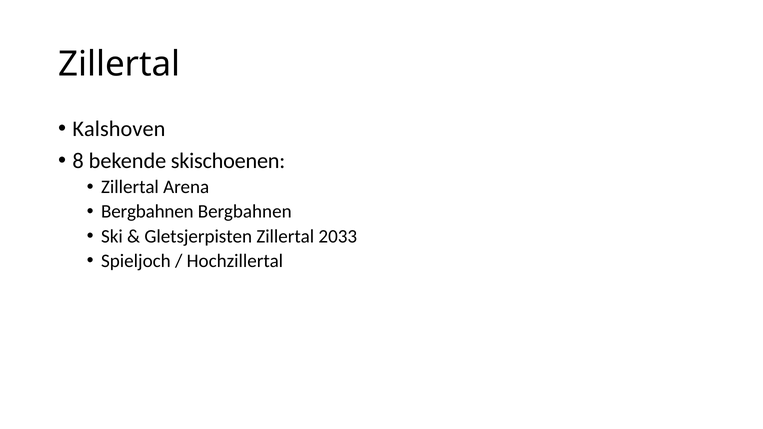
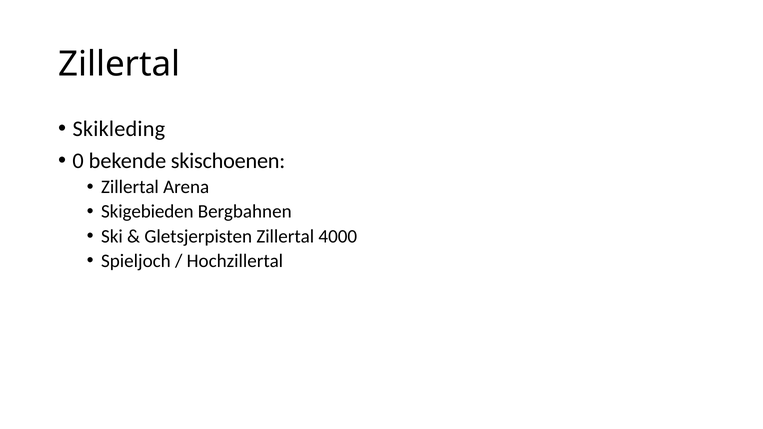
Kalshoven: Kalshoven -> Skikleding (119, 129)
8: 8 -> 0 (78, 161)
Bergbahnen: Bergbahnen -> Skigebieden (147, 212)
2033: 2033 -> 4000 (338, 236)
